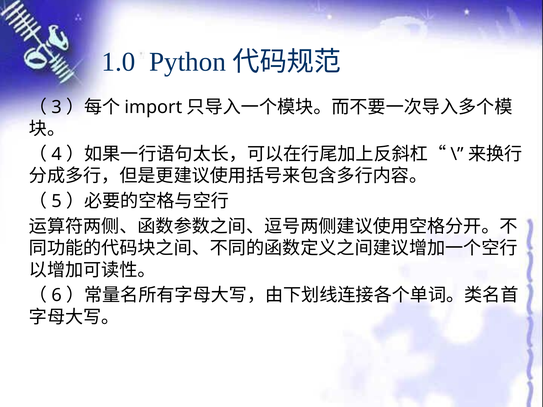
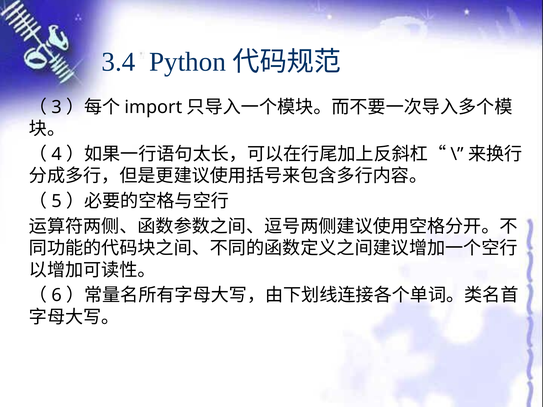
1.0: 1.0 -> 3.4 (119, 62)
